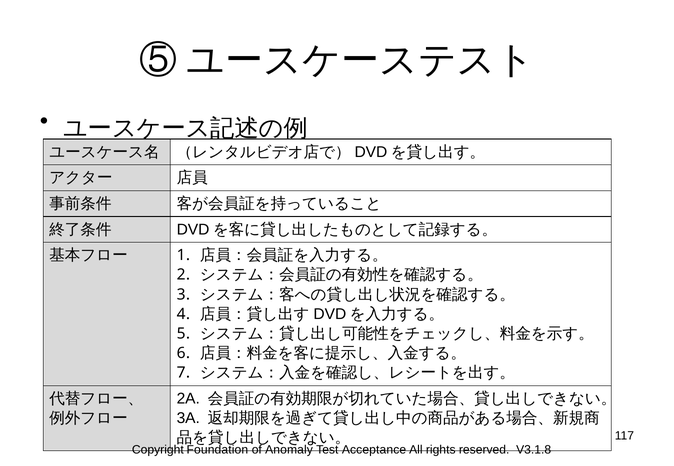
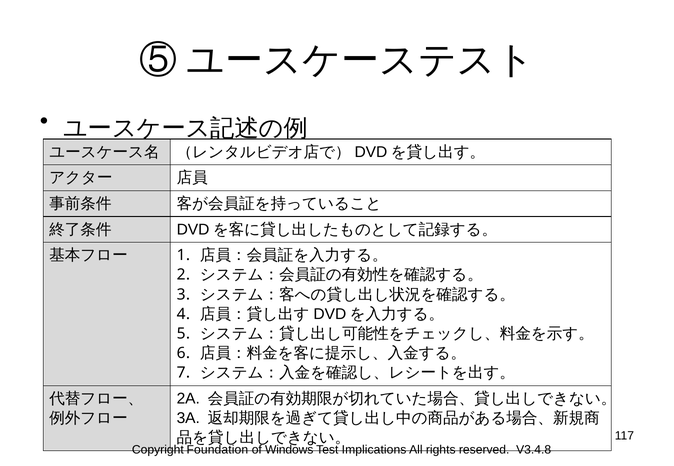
Anomaly: Anomaly -> Windows (289, 450)
Acceptance: Acceptance -> Implications (374, 450)
V3.1.8: V3.1.8 -> V3.4.8 (534, 450)
